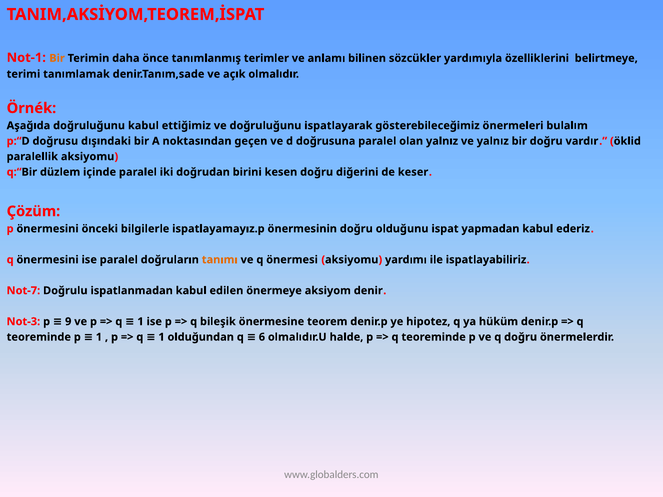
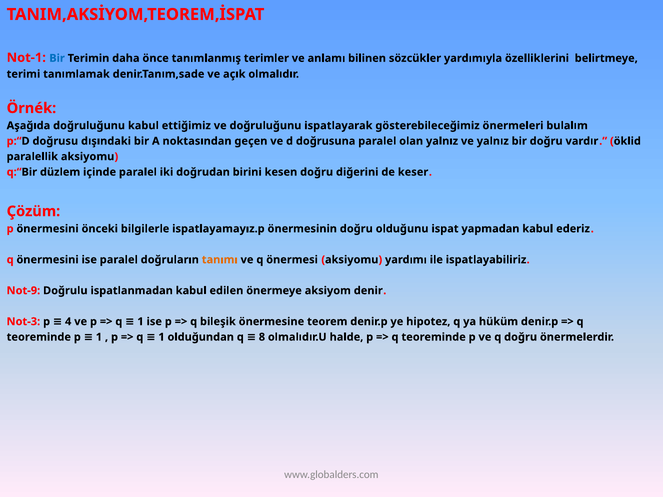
Bir colour: orange -> blue (57, 58)
Not-7: Not-7 -> Not-9 (23, 291)
9: 9 -> 4 (68, 322)
6: 6 -> 8 (262, 337)
